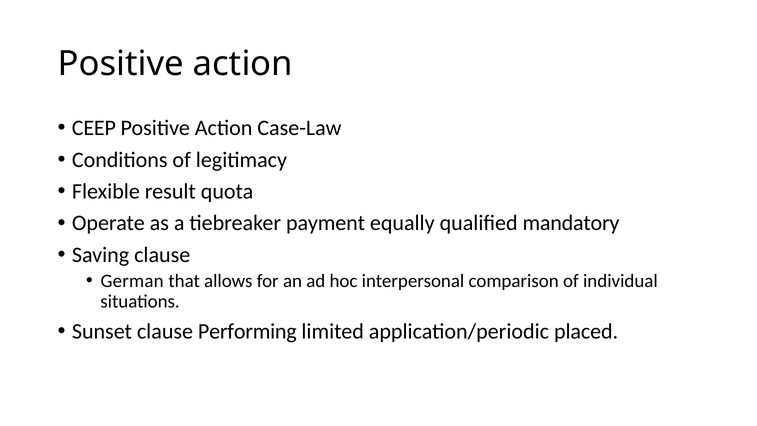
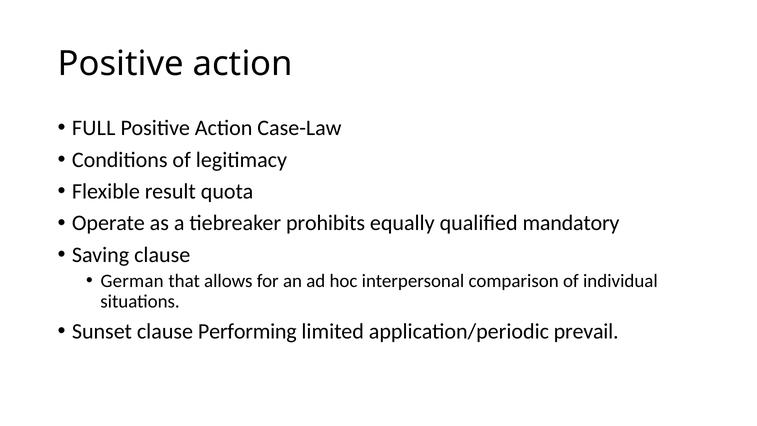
CEEP: CEEP -> FULL (94, 128)
payment: payment -> prohibits (326, 223)
placed: placed -> prevail (586, 331)
